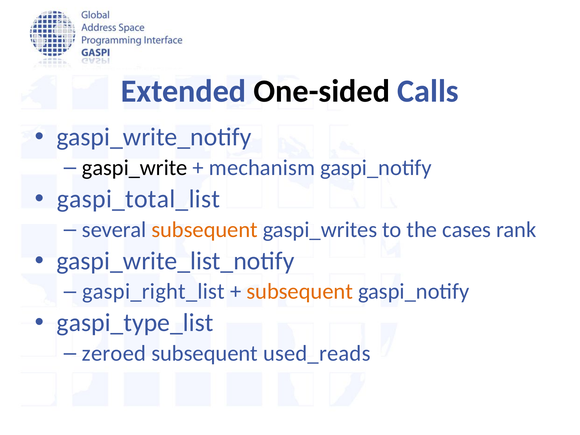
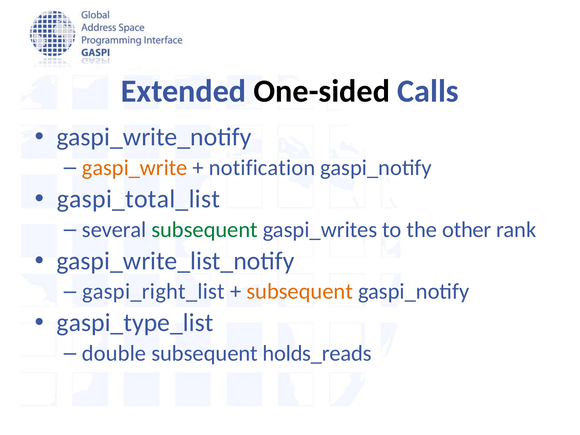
gaspi_write colour: black -> orange (135, 168)
mechanism: mechanism -> notification (262, 168)
subsequent colour: orange -> green (205, 230)
cases: cases -> other (467, 230)
zeroed: zeroed -> double (114, 353)
used_reads: used_reads -> holds_reads (317, 353)
